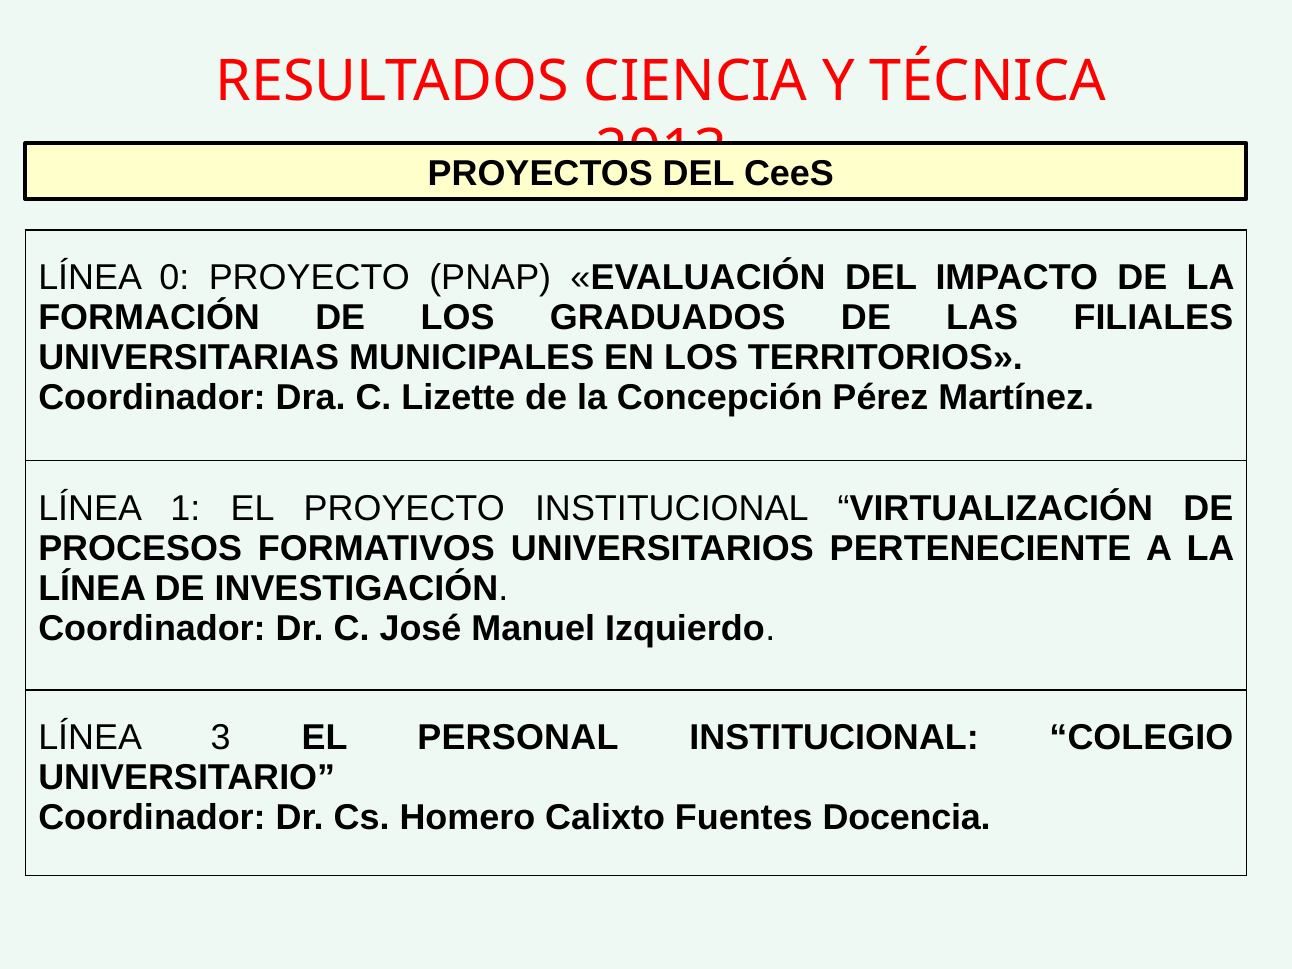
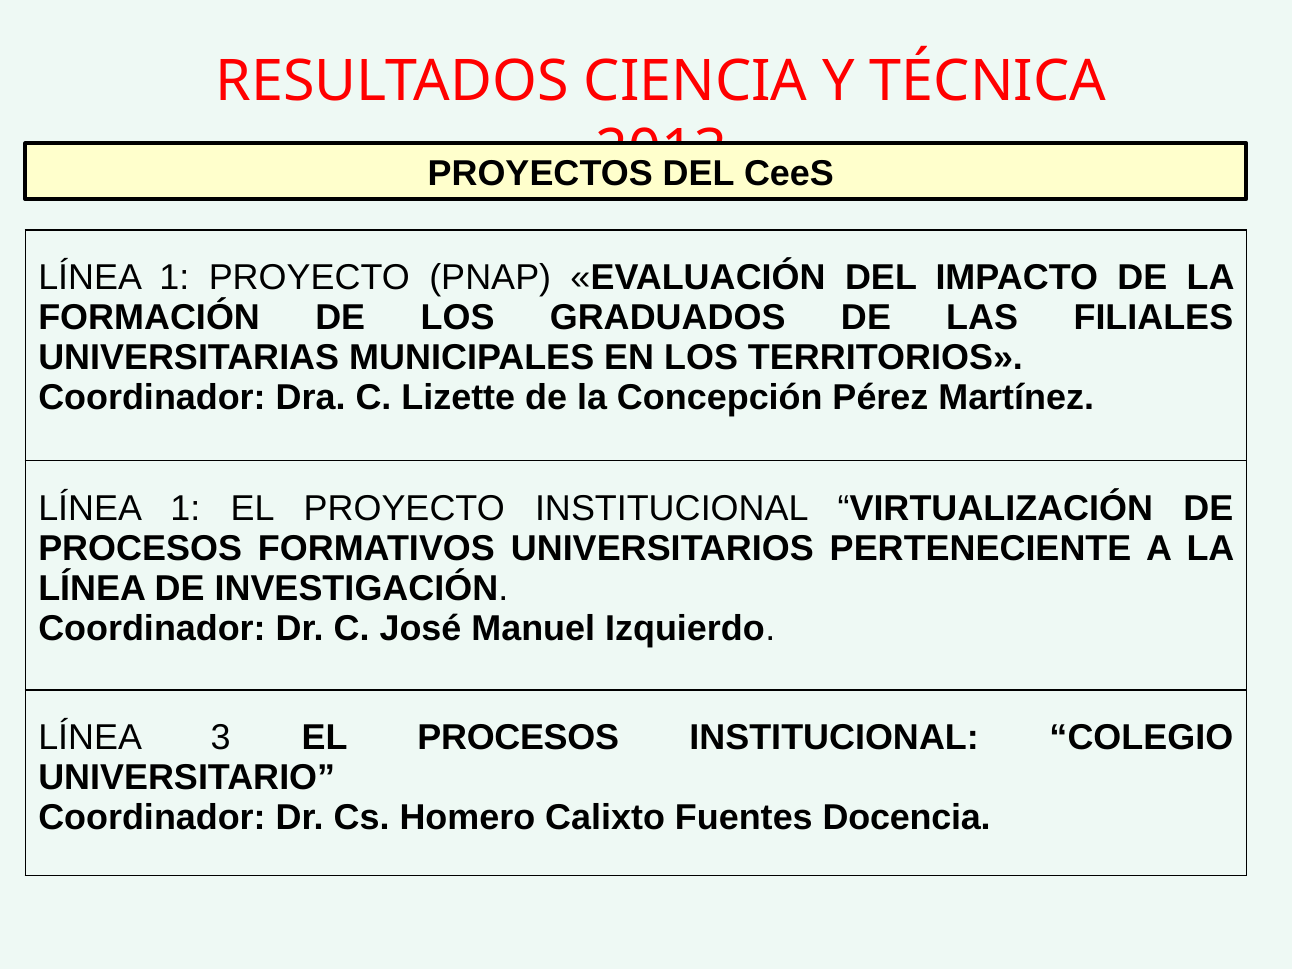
0: 0 -> 1 (174, 277)
EL PERSONAL: PERSONAL -> PROCESOS (518, 737)
